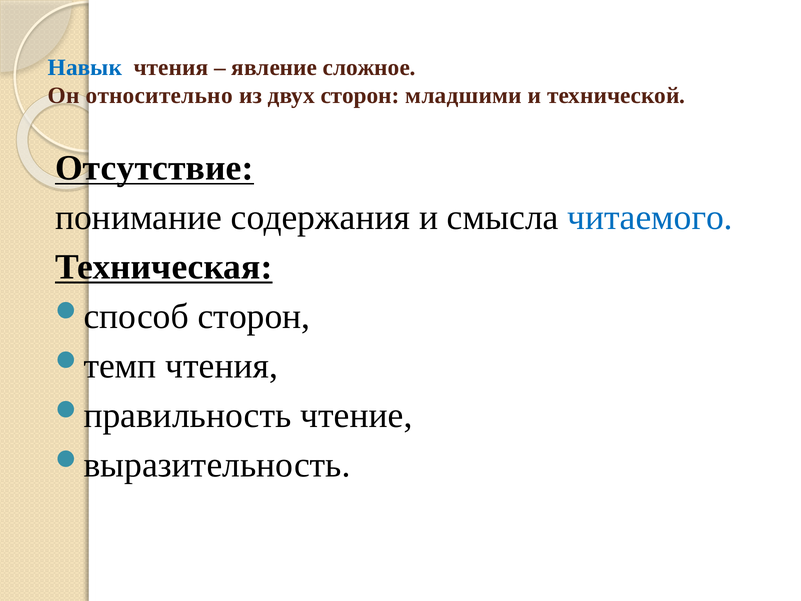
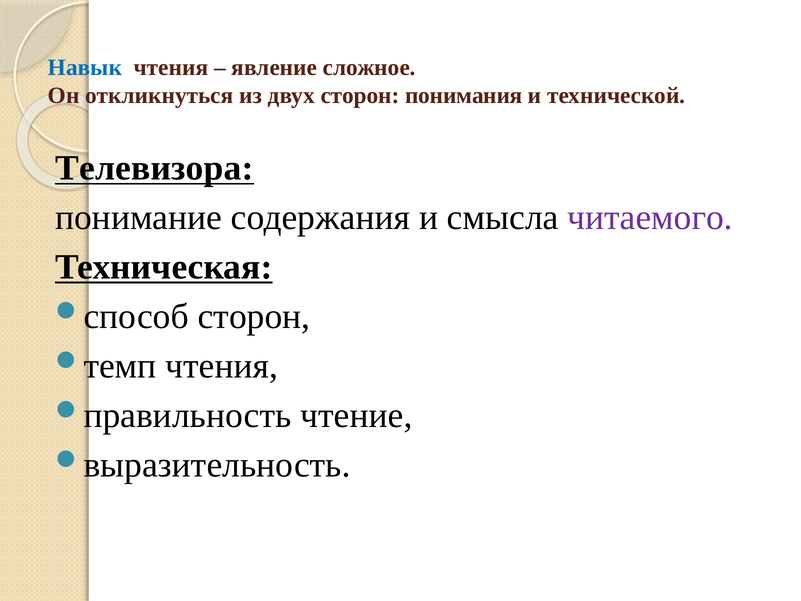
относительно: относительно -> откликнуться (159, 96)
младшими: младшими -> понимания (464, 96)
Отсутствие: Отсутствие -> Телевизора (154, 168)
читаемого colour: blue -> purple (650, 217)
